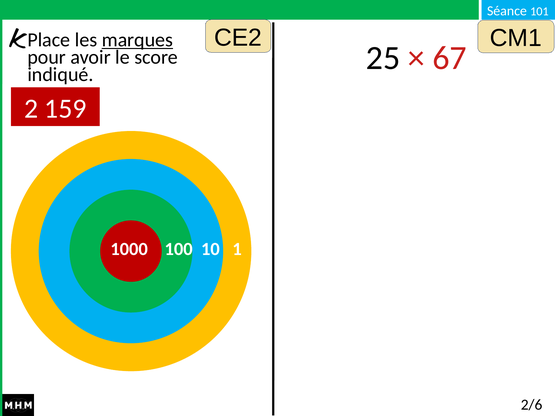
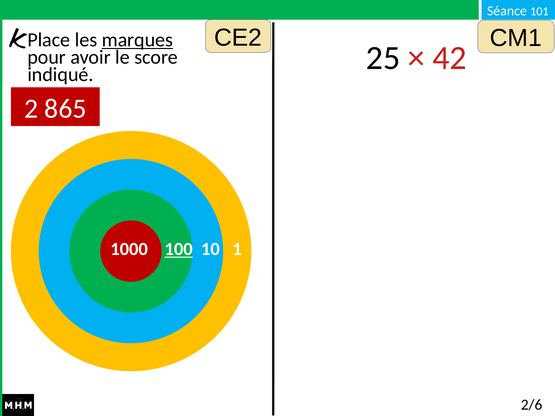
67: 67 -> 42 (450, 58)
159: 159 -> 865 (65, 109)
100 underline: none -> present (179, 249)
